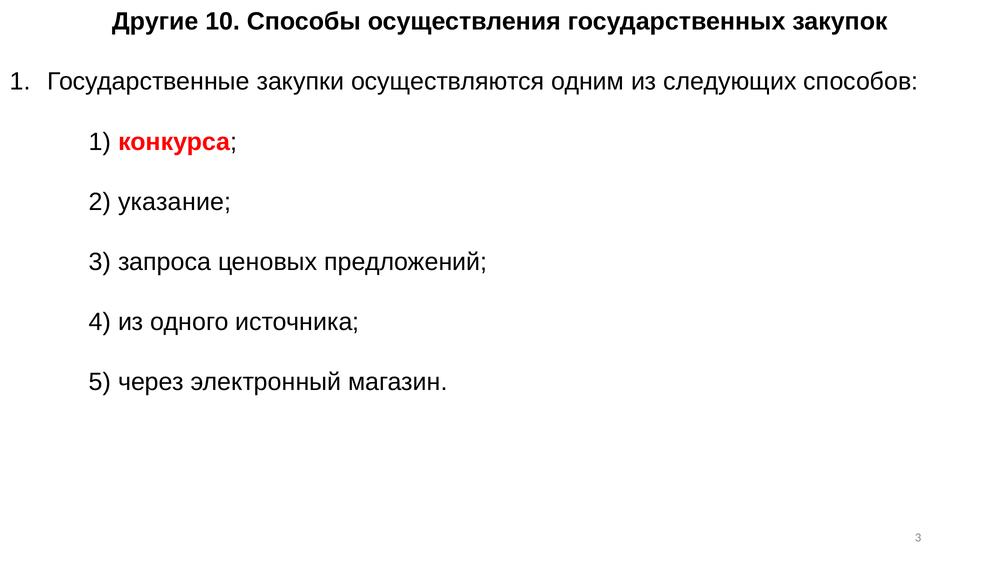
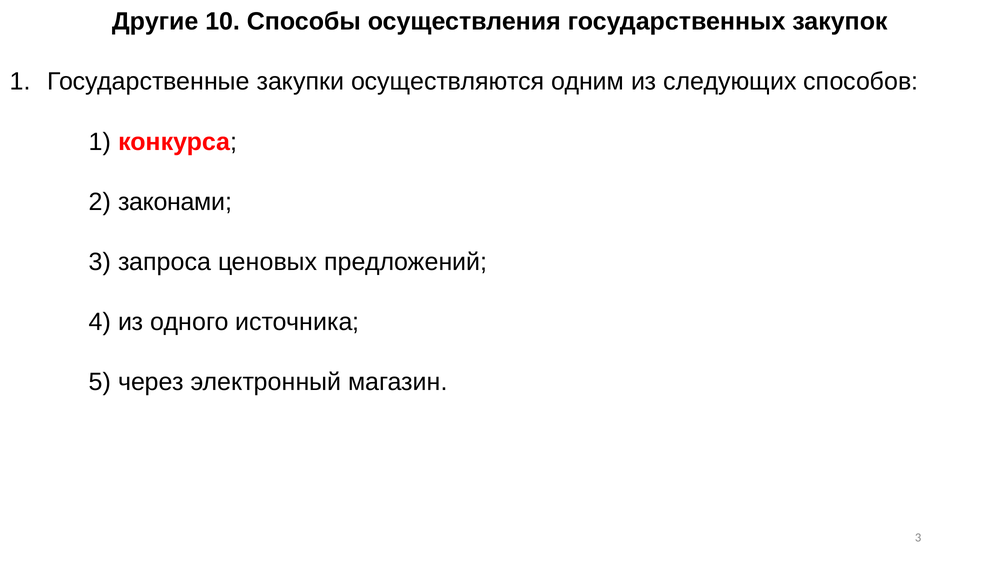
указание: указание -> законами (175, 202)
